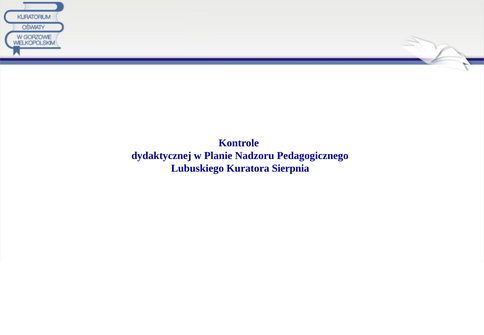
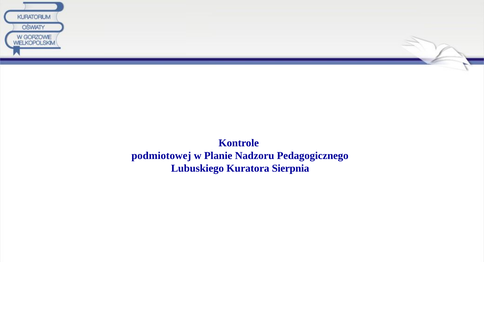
dydaktycznej: dydaktycznej -> podmiotowej (161, 156)
